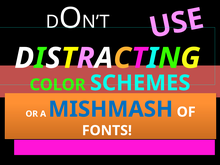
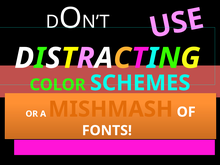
MISHMASH colour: blue -> orange (111, 109)
